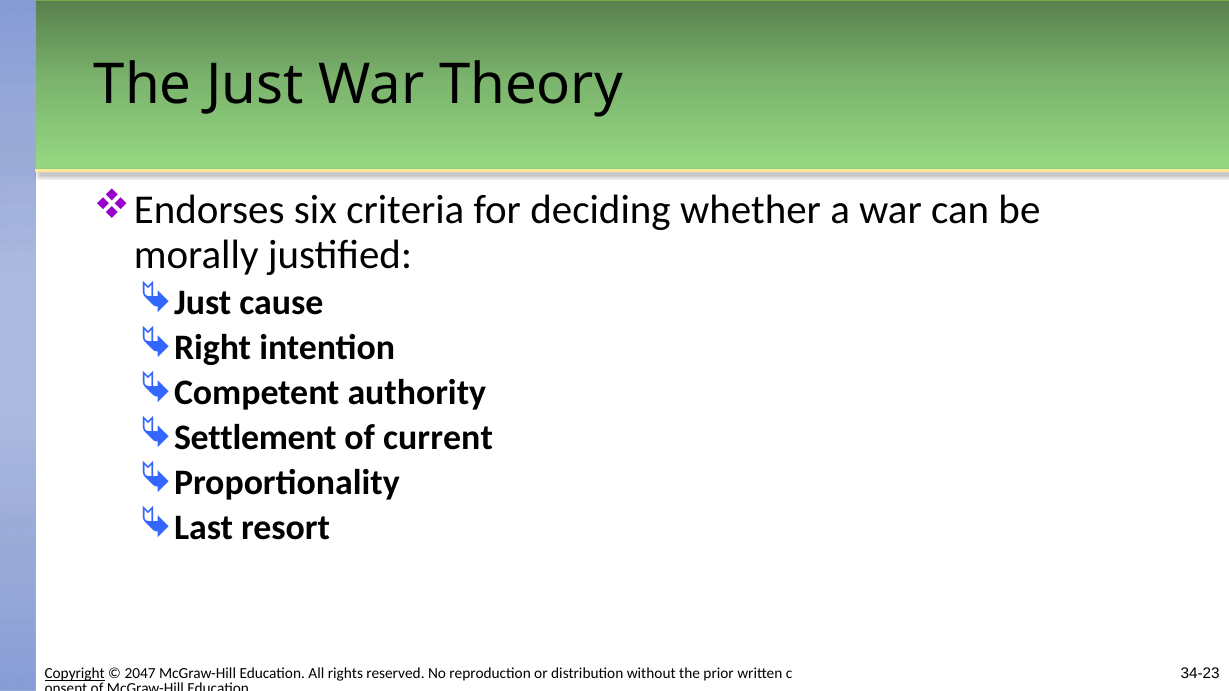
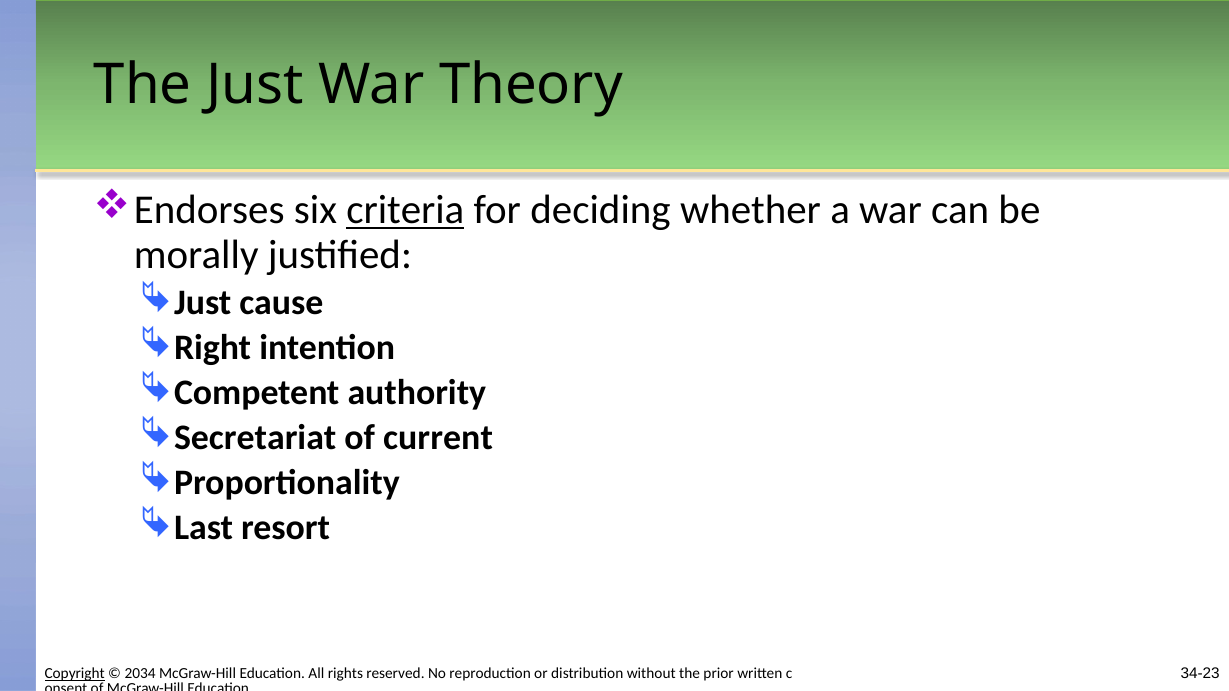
criteria underline: none -> present (405, 211)
Settlement: Settlement -> Secretariat (255, 438)
2047: 2047 -> 2034 (140, 674)
